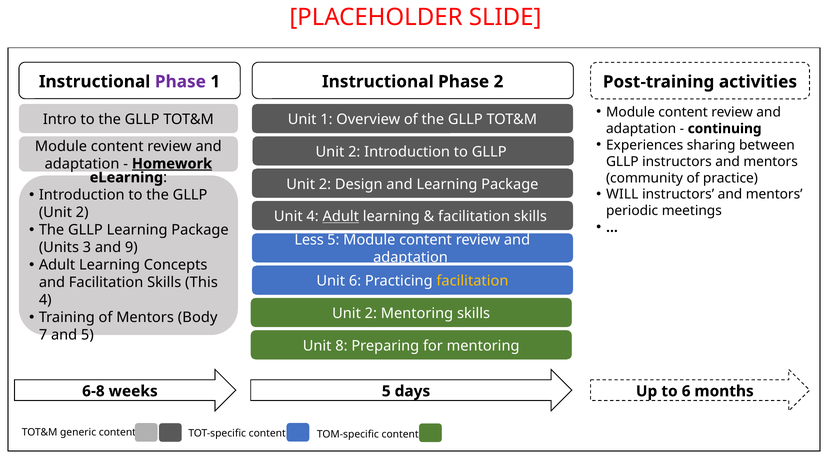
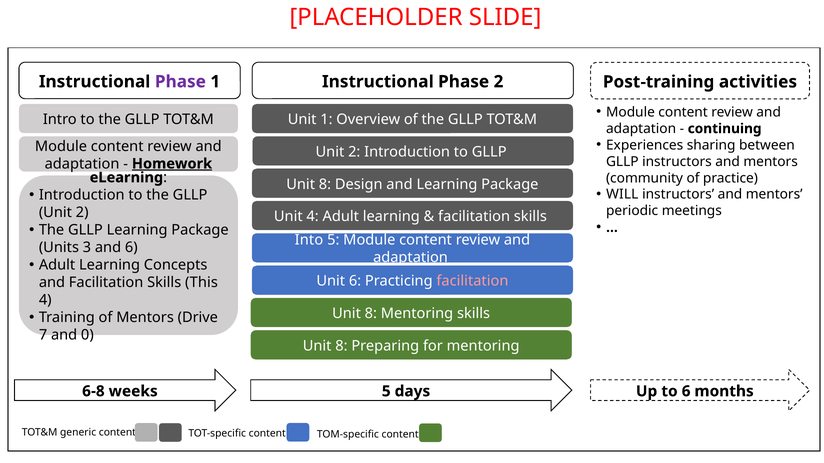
2: 2 -> 8 (325, 184)
Adult underline: present -> none (341, 217)
Less: Less -> Into (309, 240)
and 9: 9 -> 6 (131, 248)
facilitation colour: yellow -> pink (472, 281)
2: 2 -> 8 (371, 314)
Body: Body -> Drive (198, 318)
and 5: 5 -> 0 (87, 335)
